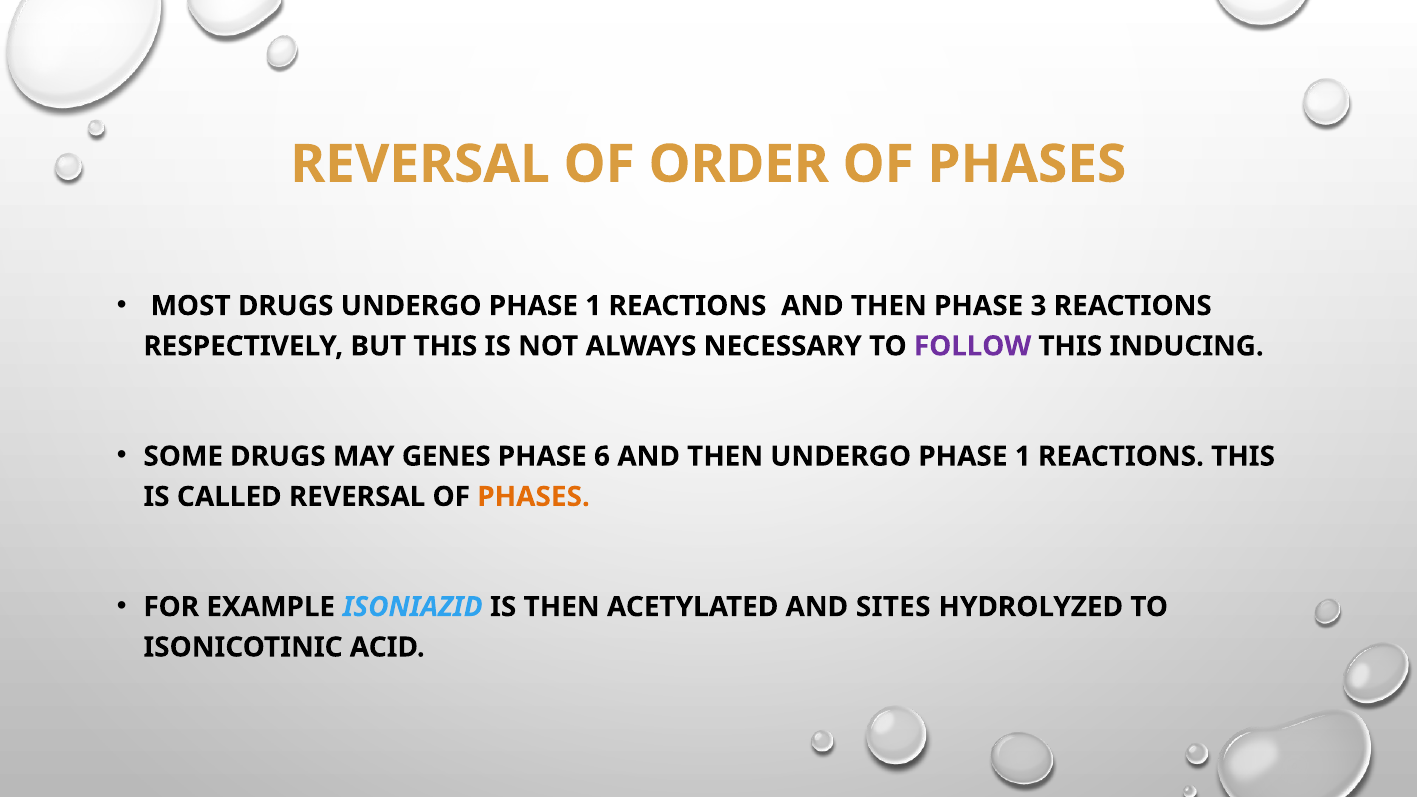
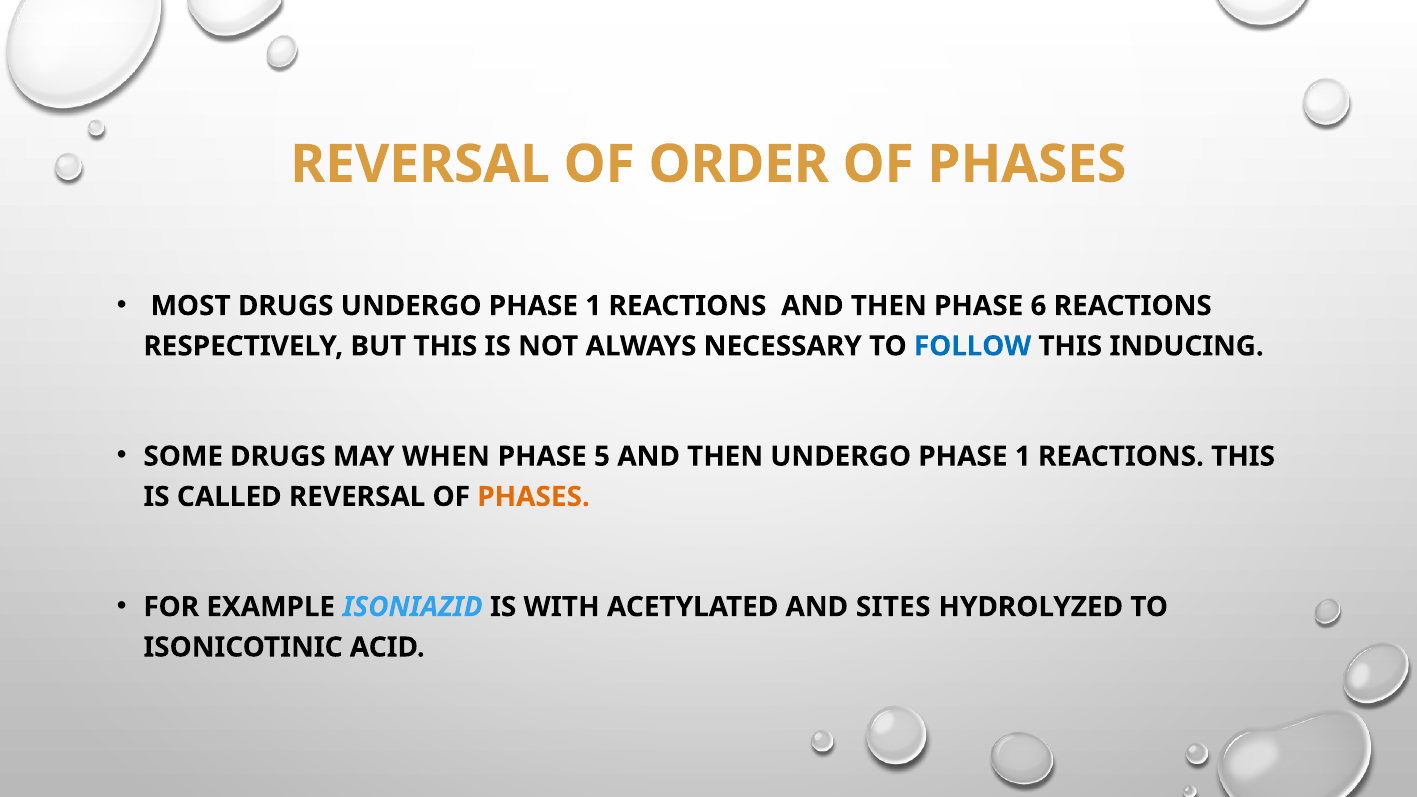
3: 3 -> 6 (1039, 306)
FOLLOW colour: purple -> blue (973, 346)
GENES: GENES -> WHEN (446, 456)
6: 6 -> 5 (602, 456)
IS THEN: THEN -> WITH (562, 607)
